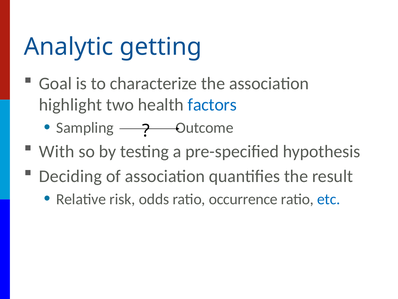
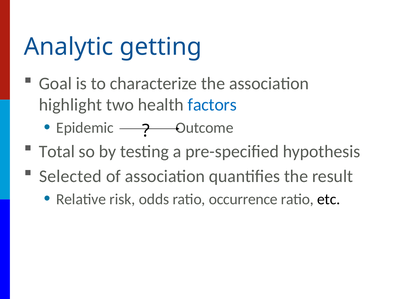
Sampling: Sampling -> Epidemic (85, 128)
With: With -> Total (57, 151)
Deciding: Deciding -> Selected (70, 176)
etc colour: blue -> black (329, 199)
